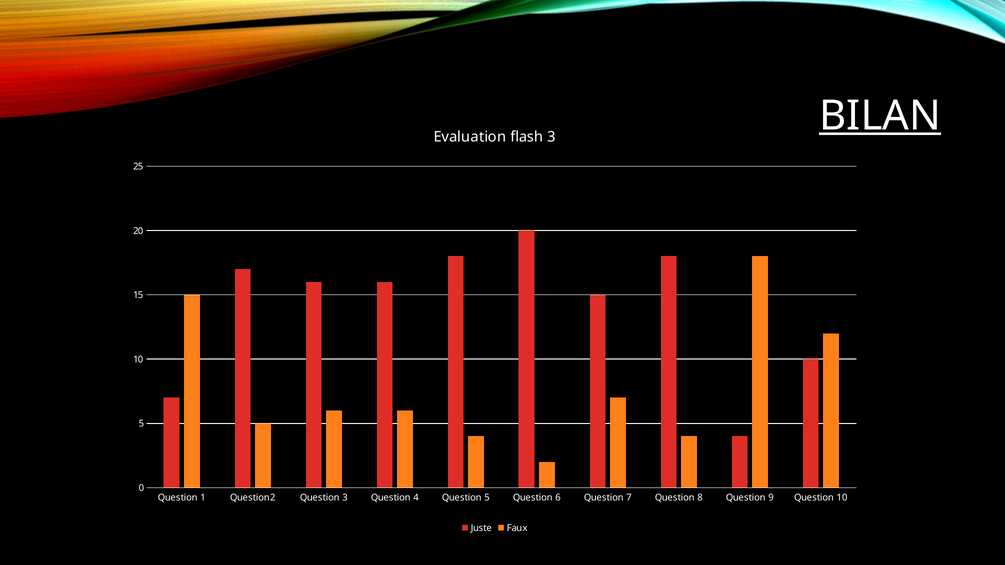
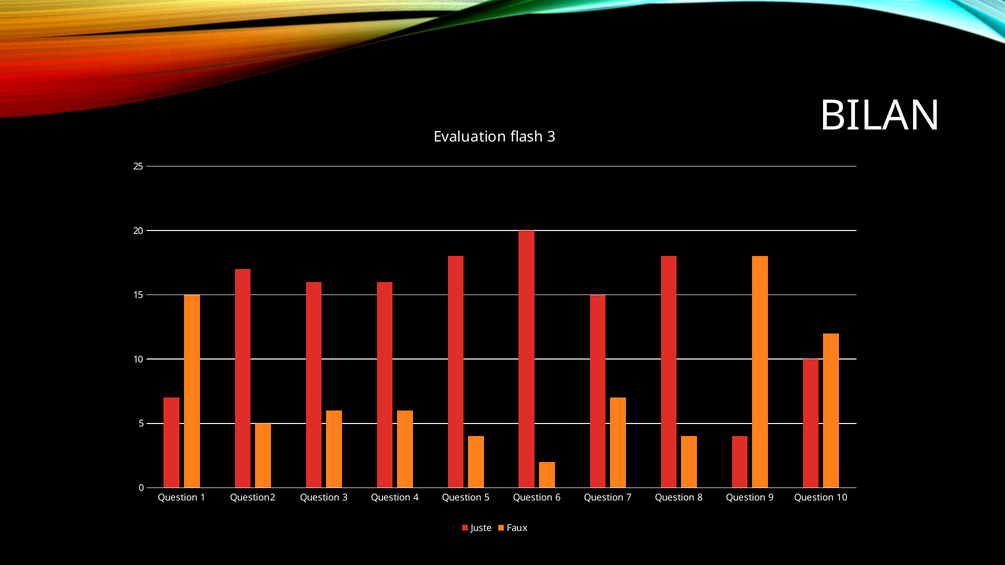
BILAN underline: present -> none (880, 116)
